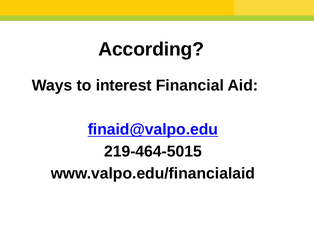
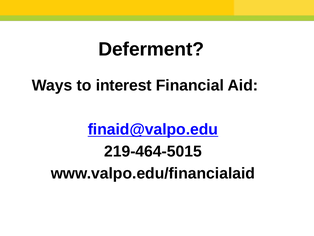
According: According -> Deferment (151, 49)
